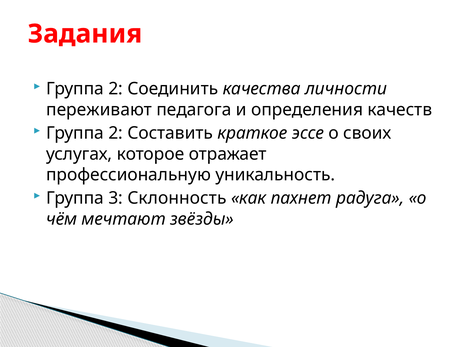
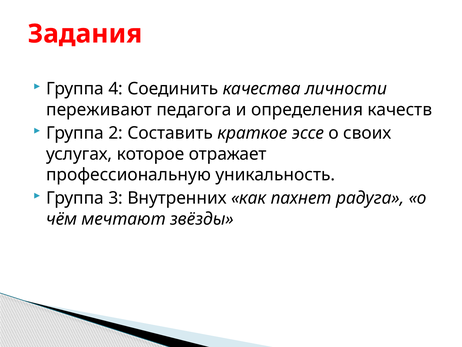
2: 2 -> 4 (116, 89)
Склонность: Склонность -> Внутренних (177, 198)
